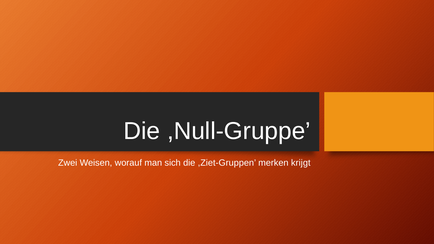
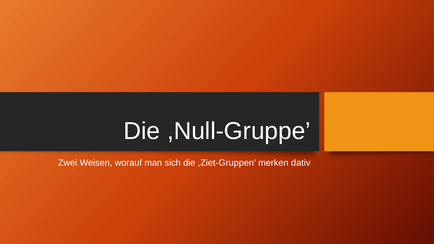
krijgt: krijgt -> dativ (301, 163)
